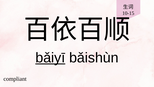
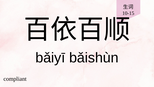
bǎiyī underline: present -> none (50, 58)
